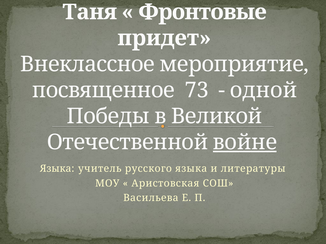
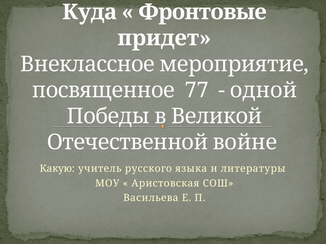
Таня: Таня -> Куда (90, 12)
73: 73 -> 77 (197, 90)
войне underline: present -> none (245, 142)
Языка: Языка -> Какую (57, 169)
